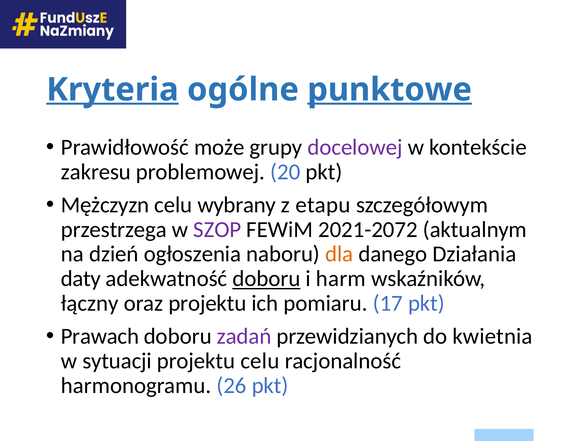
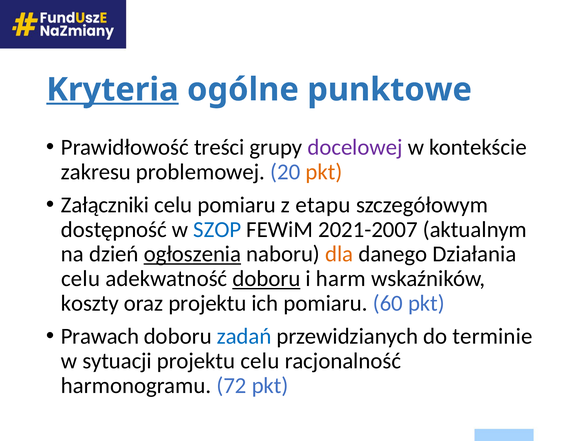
punktowe underline: present -> none (390, 90)
może: może -> treści (219, 147)
pkt colour: black -> orange (324, 172)
Mężczyzn: Mężczyzn -> Załączniki (105, 205)
celu wybrany: wybrany -> pomiaru (237, 205)
przestrzega: przestrzega -> dostępność (114, 229)
SZOP colour: purple -> blue (217, 229)
2021-2072: 2021-2072 -> 2021-2007 (368, 229)
ogłoszenia underline: none -> present (192, 254)
daty: daty -> celu (81, 279)
łączny: łączny -> koszty (90, 303)
17: 17 -> 60 (388, 303)
zadań colour: purple -> blue (244, 336)
kwietnia: kwietnia -> terminie (492, 336)
26: 26 -> 72 (232, 386)
